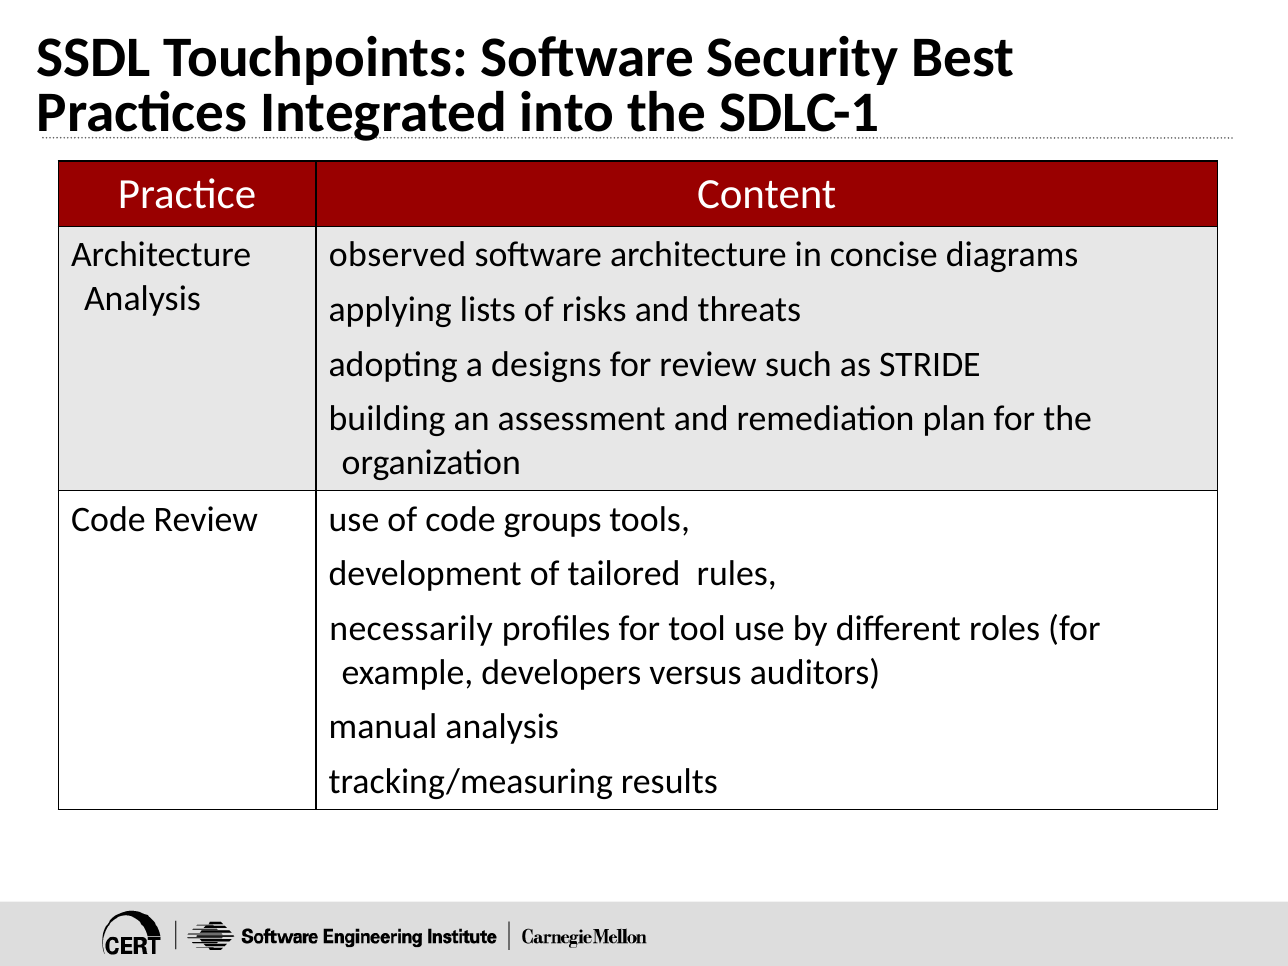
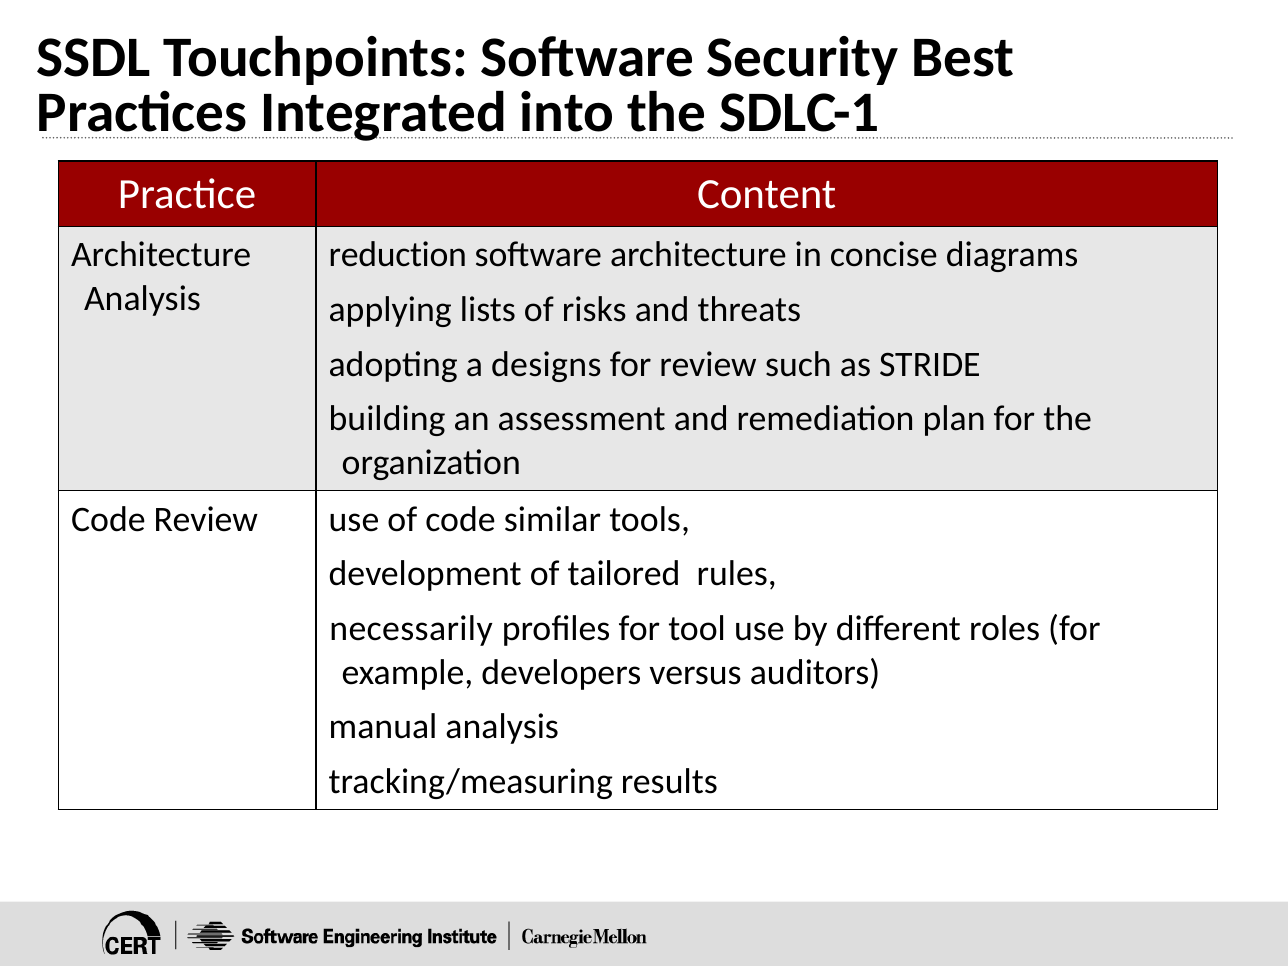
observed: observed -> reduction (398, 255)
groups: groups -> similar (552, 519)
